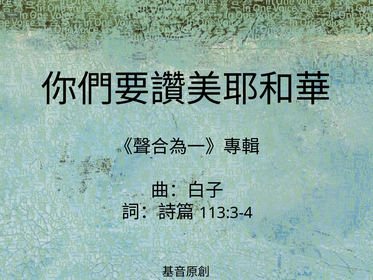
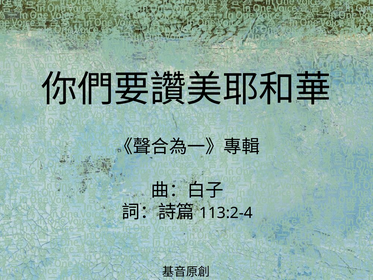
113:3-4: 113:3-4 -> 113:2-4 (226, 213)
